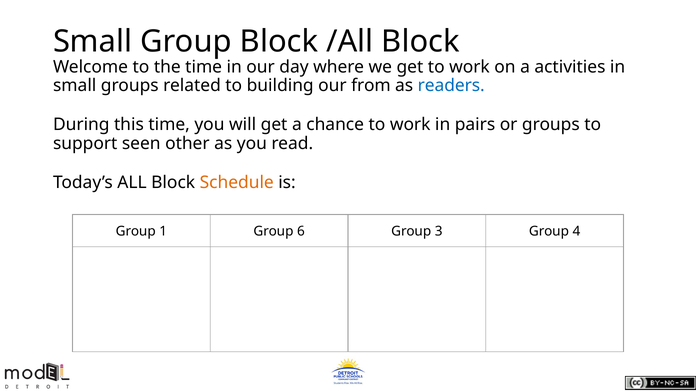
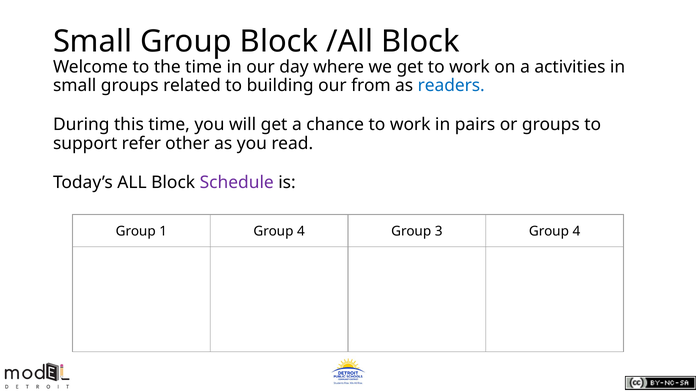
seen: seen -> refer (141, 144)
Schedule colour: orange -> purple (237, 183)
1 Group 6: 6 -> 4 (301, 232)
